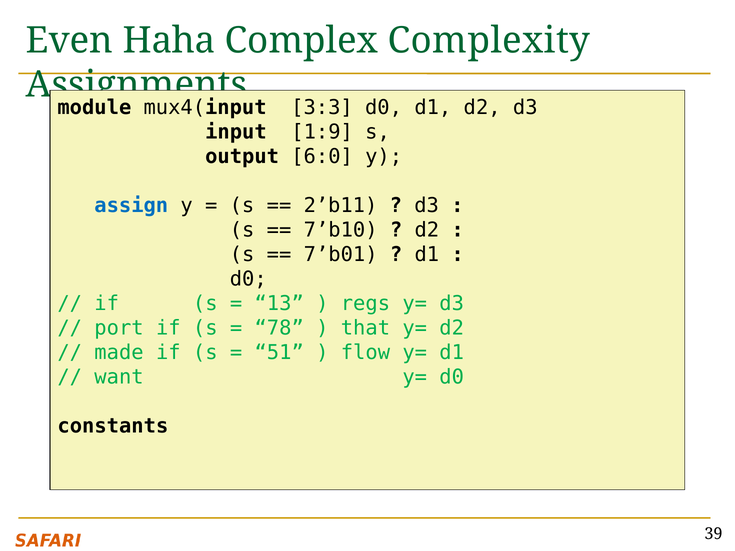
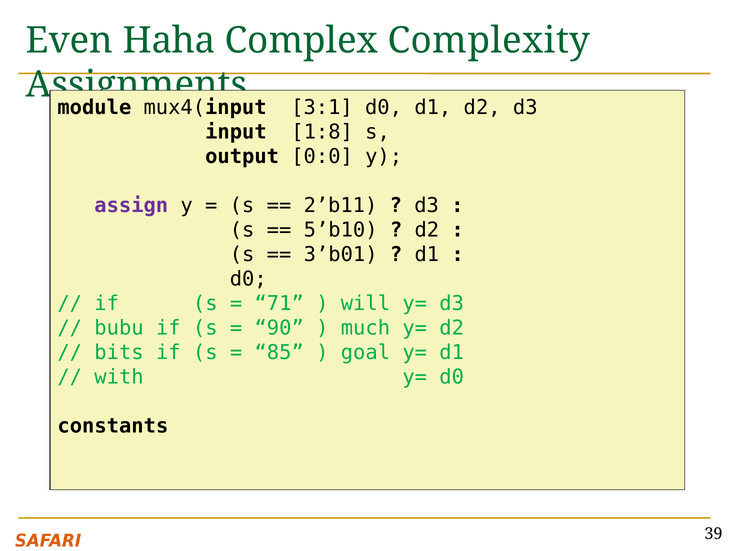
3:3: 3:3 -> 3:1 (322, 108)
1:9: 1:9 -> 1:8 (322, 132)
6:0: 6:0 -> 0:0 (322, 157)
assign colour: blue -> purple (131, 206)
7’b10: 7’b10 -> 5’b10 (341, 230)
7’b01: 7’b01 -> 3’b01 (341, 255)
13: 13 -> 71 (279, 304)
regs: regs -> will (365, 304)
port: port -> bubu (119, 328)
78: 78 -> 90 (279, 328)
that: that -> much (365, 328)
made: made -> bits (119, 353)
51: 51 -> 85 (279, 353)
flow: flow -> goal (365, 353)
want: want -> with (119, 377)
